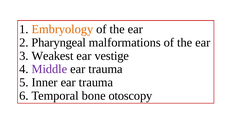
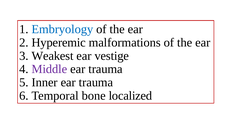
Embryology colour: orange -> blue (62, 29)
Pharyngeal: Pharyngeal -> Hyperemic (59, 43)
otoscopy: otoscopy -> localized (130, 96)
